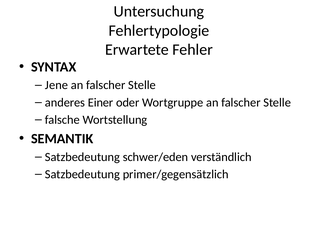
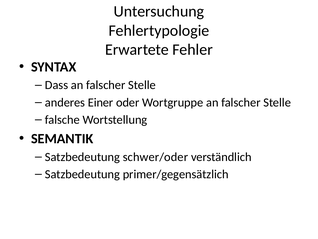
Jene: Jene -> Dass (57, 85)
schwer/eden: schwer/eden -> schwer/oder (155, 157)
